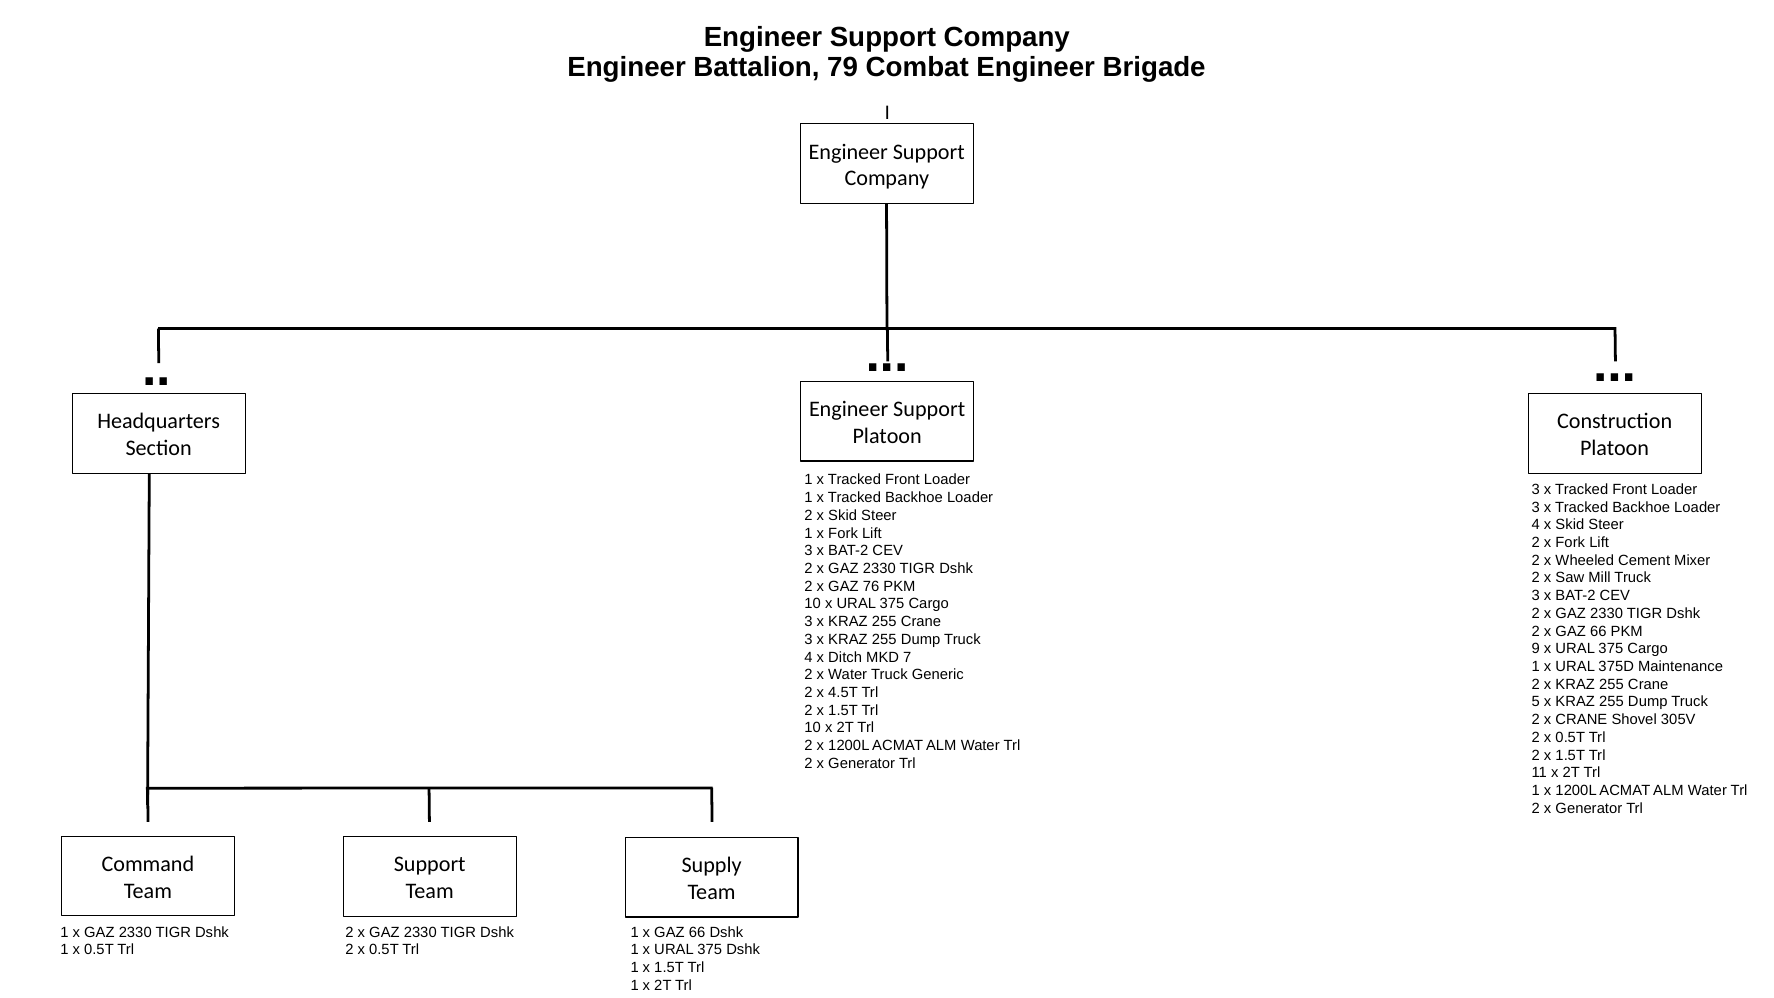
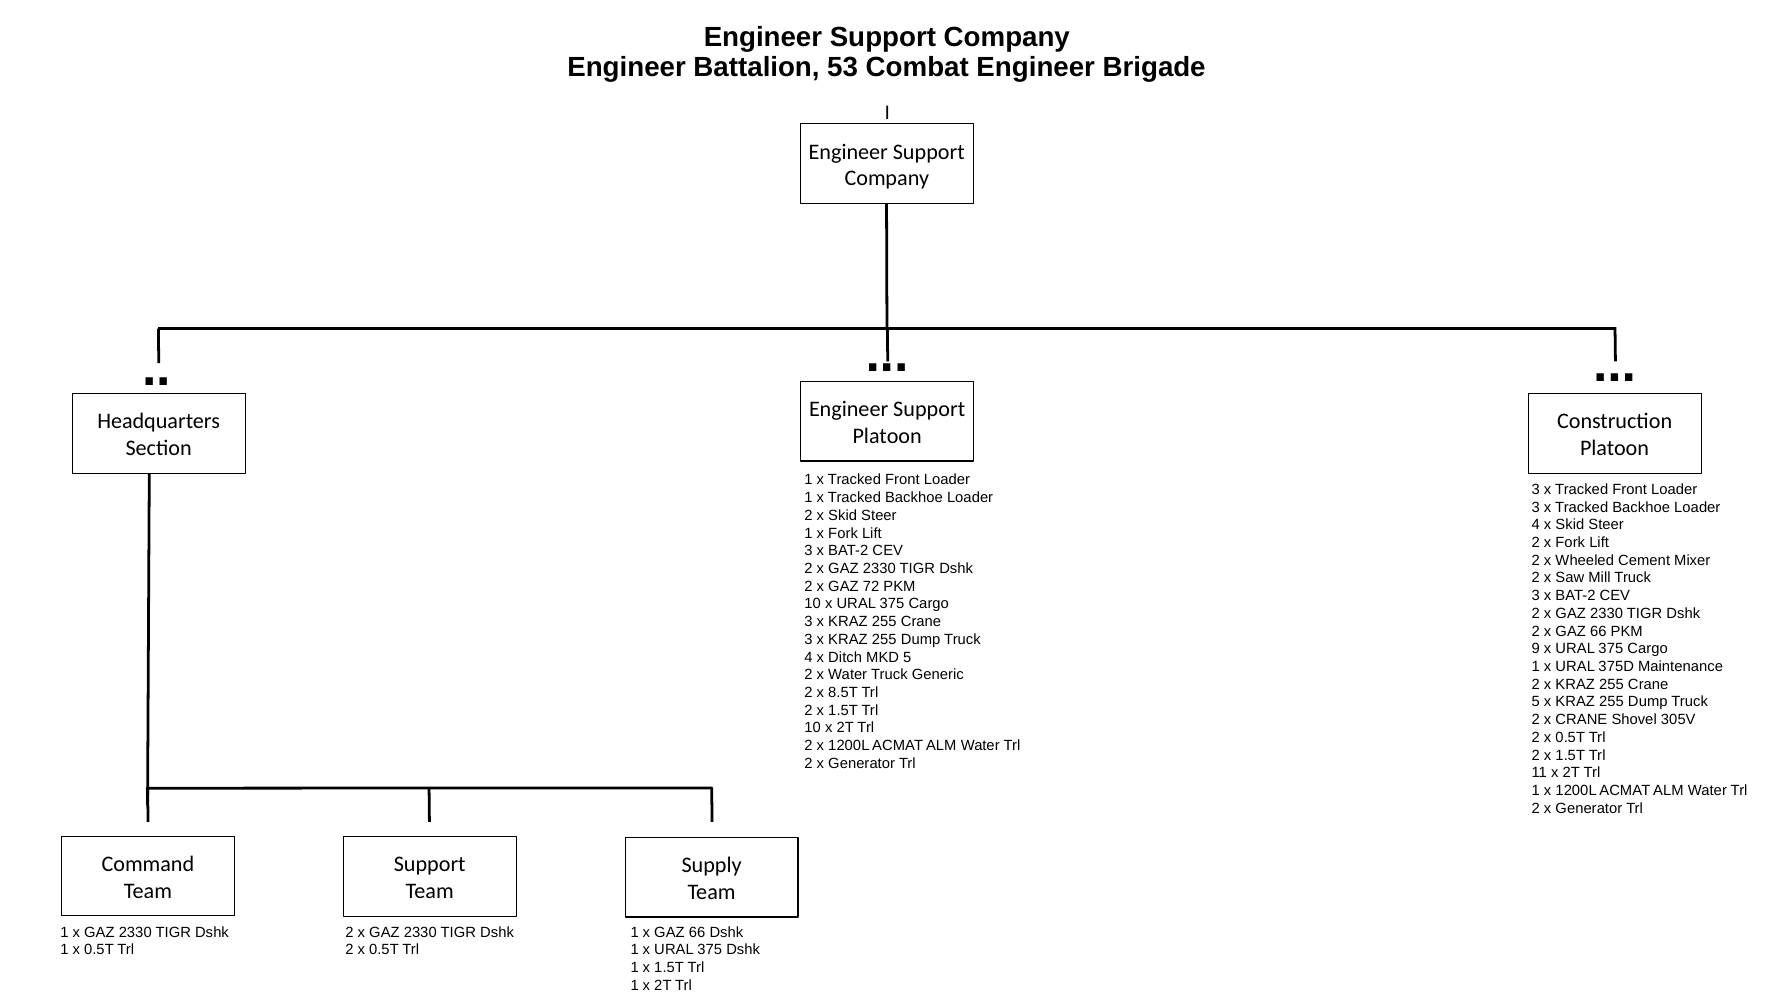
79: 79 -> 53 (843, 67)
76: 76 -> 72 (871, 586)
MKD 7: 7 -> 5 (907, 657)
4.5T: 4.5T -> 8.5T (843, 692)
